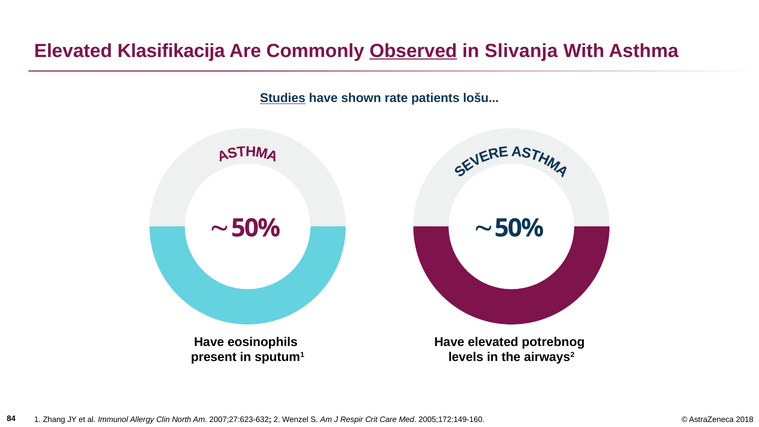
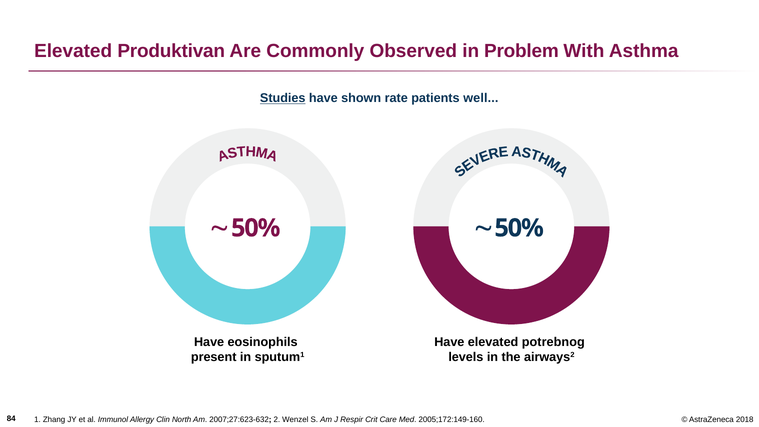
Klasifikacija: Klasifikacija -> Produktivan (171, 51)
Observed underline: present -> none (413, 51)
Slivanja: Slivanja -> Problem (521, 51)
lošu: lošu -> well (481, 98)
